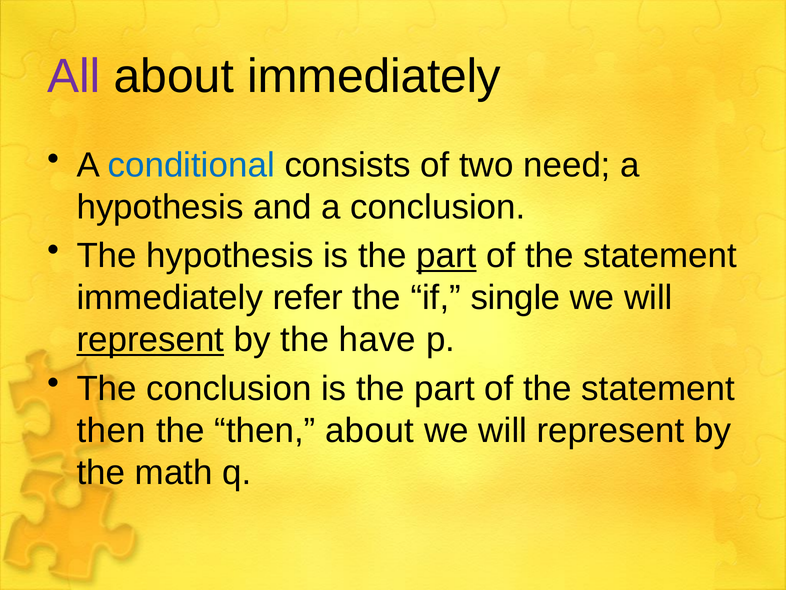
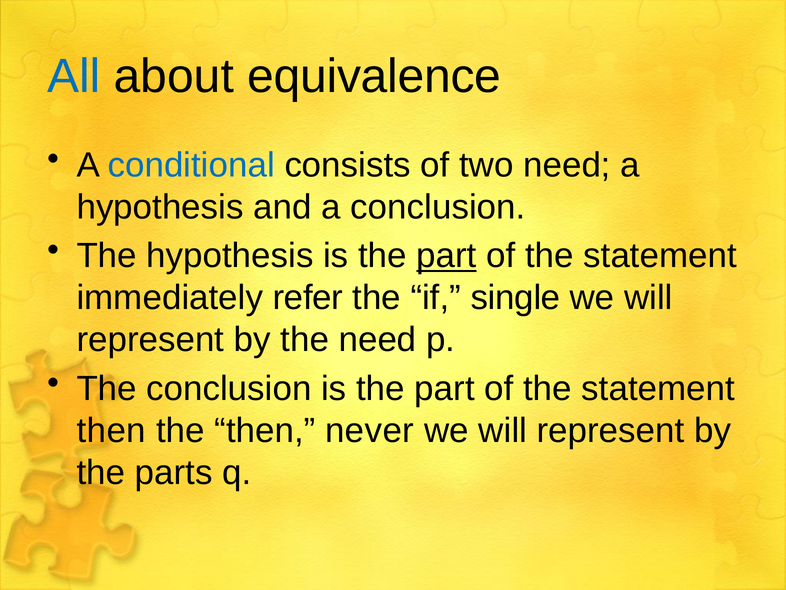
All colour: purple -> blue (74, 76)
about immediately: immediately -> equivalence (374, 76)
represent underline: present -> none (150, 340)
the have: have -> need (378, 340)
then about: about -> never (370, 430)
math: math -> parts (174, 472)
